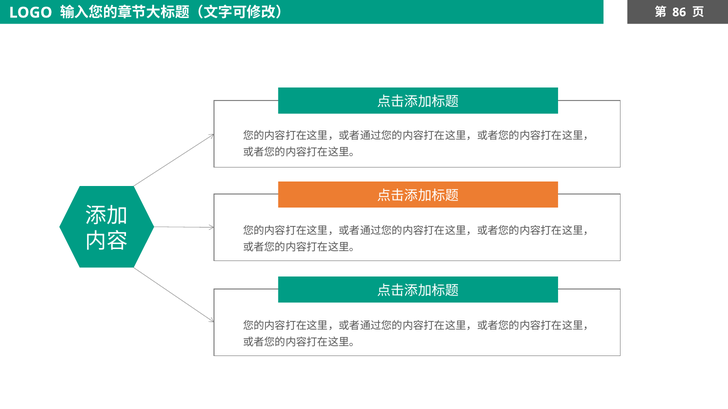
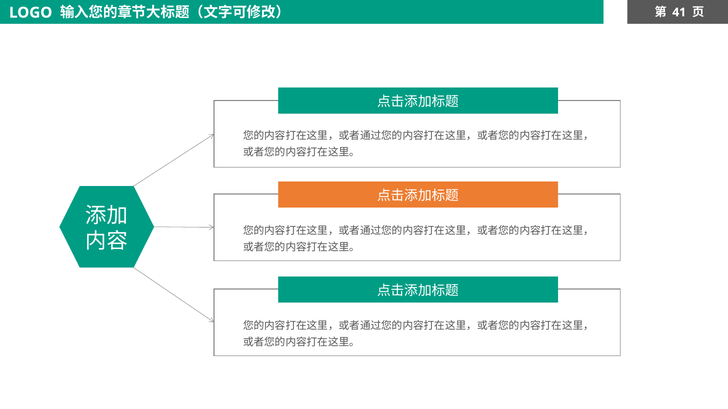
86: 86 -> 41 (679, 12)
